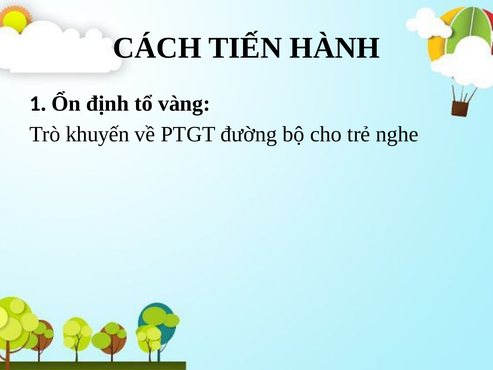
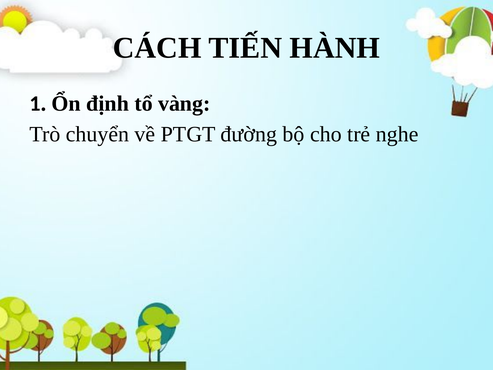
khuyến: khuyến -> chuyển (98, 134)
